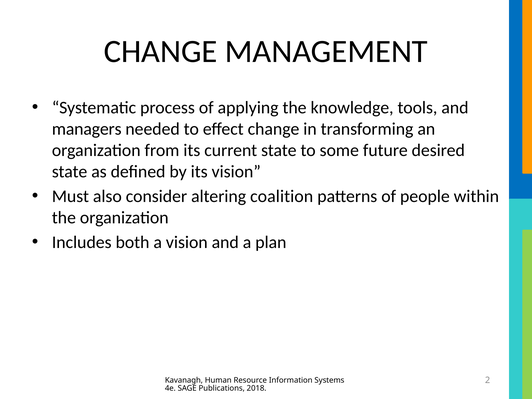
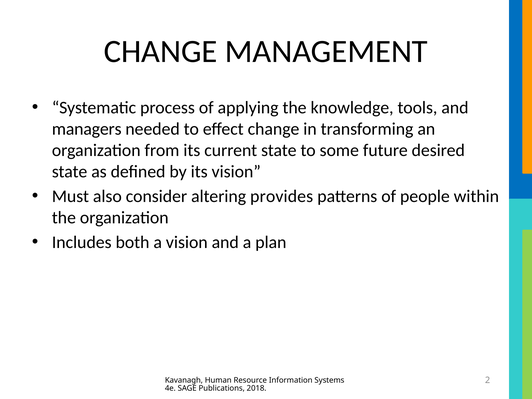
coalition: coalition -> provides (282, 196)
